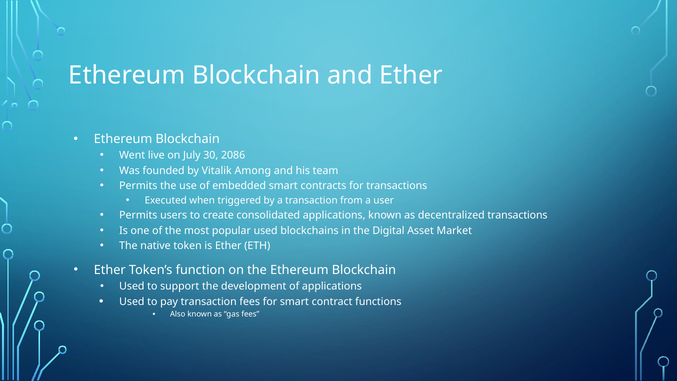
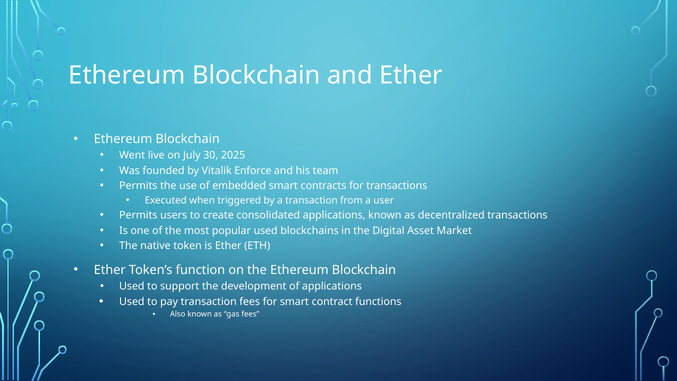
2086: 2086 -> 2025 (233, 155)
Among: Among -> Enforce (253, 171)
